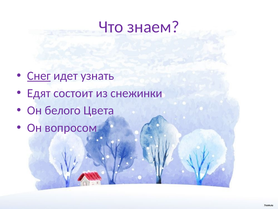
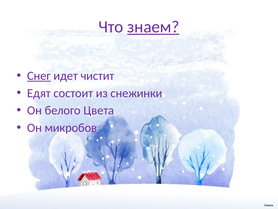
знаем underline: none -> present (153, 27)
узнать: узнать -> чистит (97, 76)
вопросом: вопросом -> микробов (71, 128)
